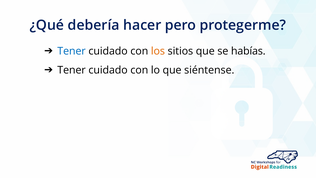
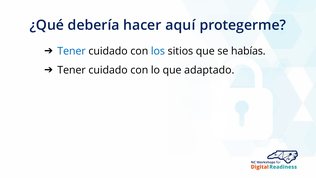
pero: pero -> aquí (180, 25)
los colour: orange -> blue (158, 51)
siéntense: siéntense -> adaptado (209, 70)
